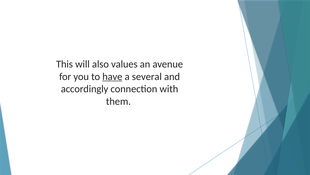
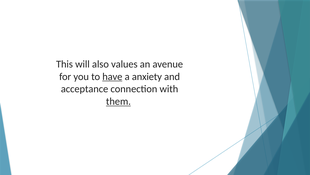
several: several -> anxiety (147, 76)
accordingly: accordingly -> acceptance (85, 89)
them underline: none -> present (118, 101)
